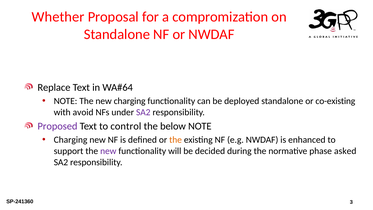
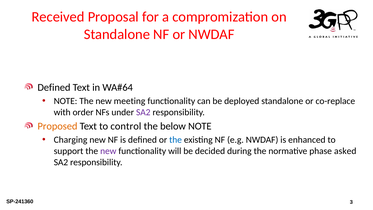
Whether: Whether -> Received (58, 17)
Replace: Replace -> Defined (54, 87)
new charging: charging -> meeting (130, 101)
co-existing: co-existing -> co-replace (335, 101)
avoid: avoid -> order (83, 112)
Proposed colour: purple -> orange (57, 126)
the colour: orange -> blue (176, 140)
